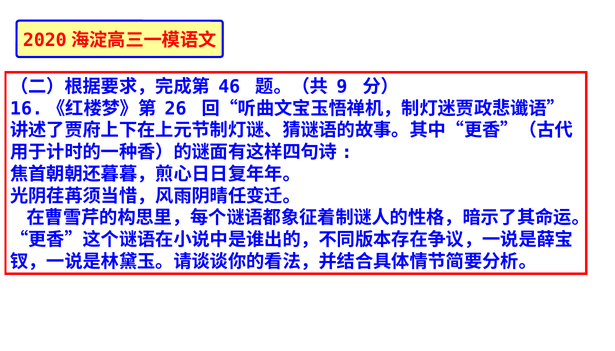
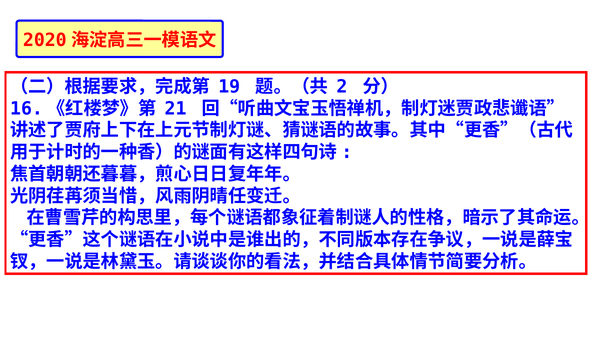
46: 46 -> 19 (229, 87)
9: 9 -> 2 (342, 87)
26: 26 -> 21 (176, 109)
